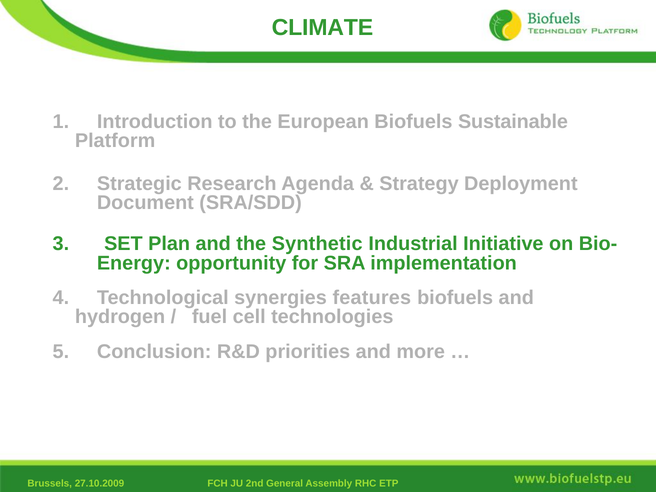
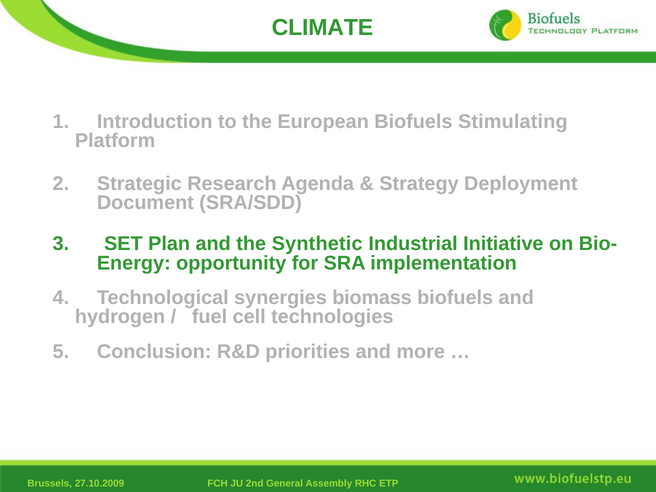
Sustainable: Sustainable -> Stimulating (513, 122)
features: features -> biomass (372, 298)
